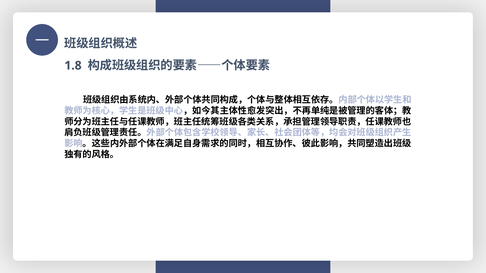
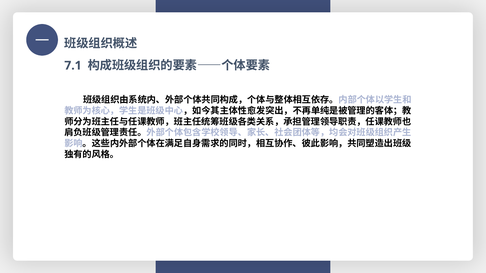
1.8: 1.8 -> 7.1 (73, 66)
